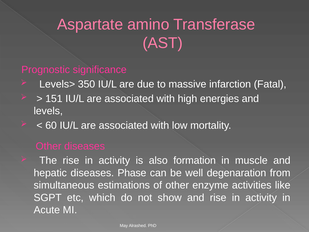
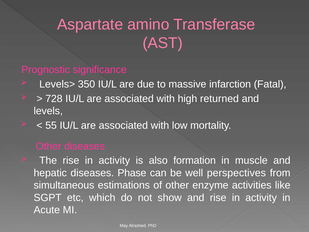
151: 151 -> 728 (54, 99)
energies: energies -> returned (219, 99)
60: 60 -> 55 (51, 125)
degenaration: degenaration -> perspectives (236, 173)
